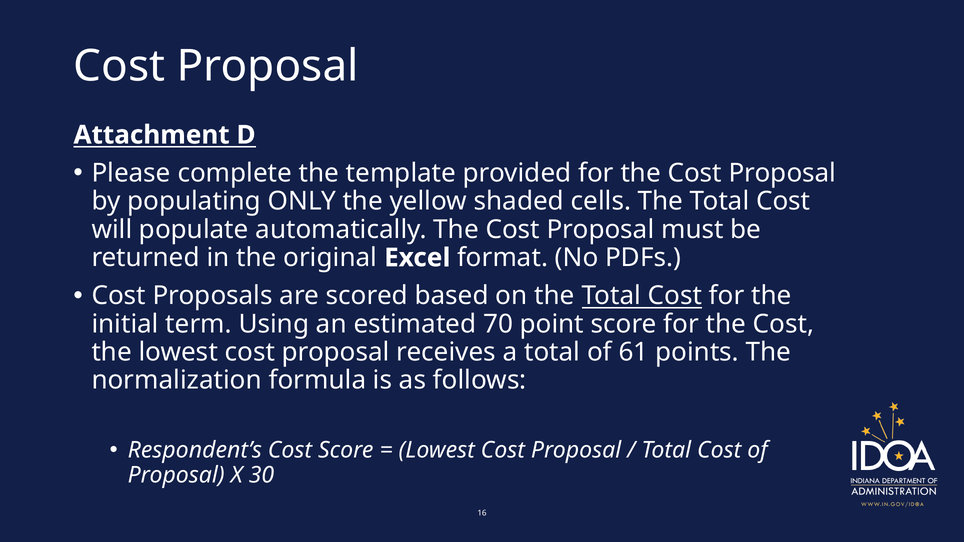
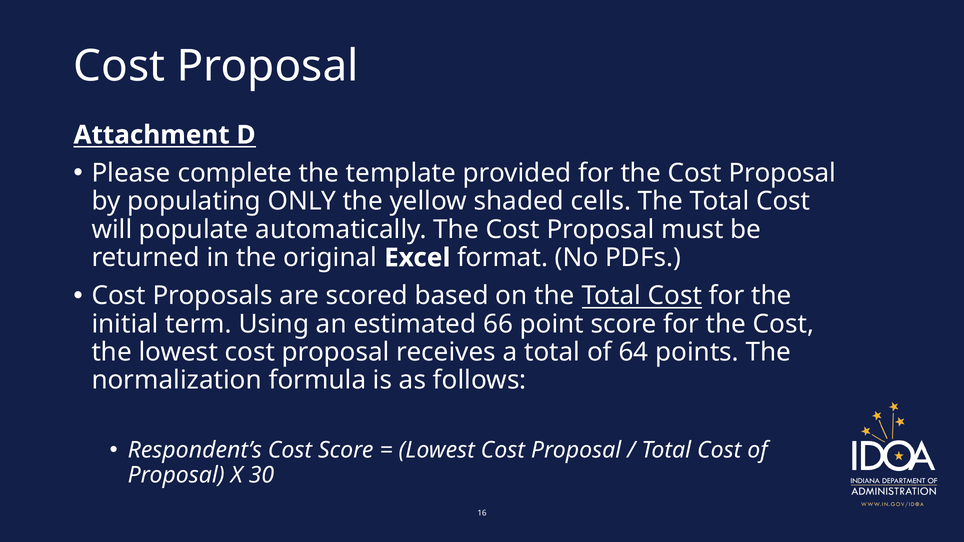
70: 70 -> 66 (498, 324)
61: 61 -> 64 (633, 352)
